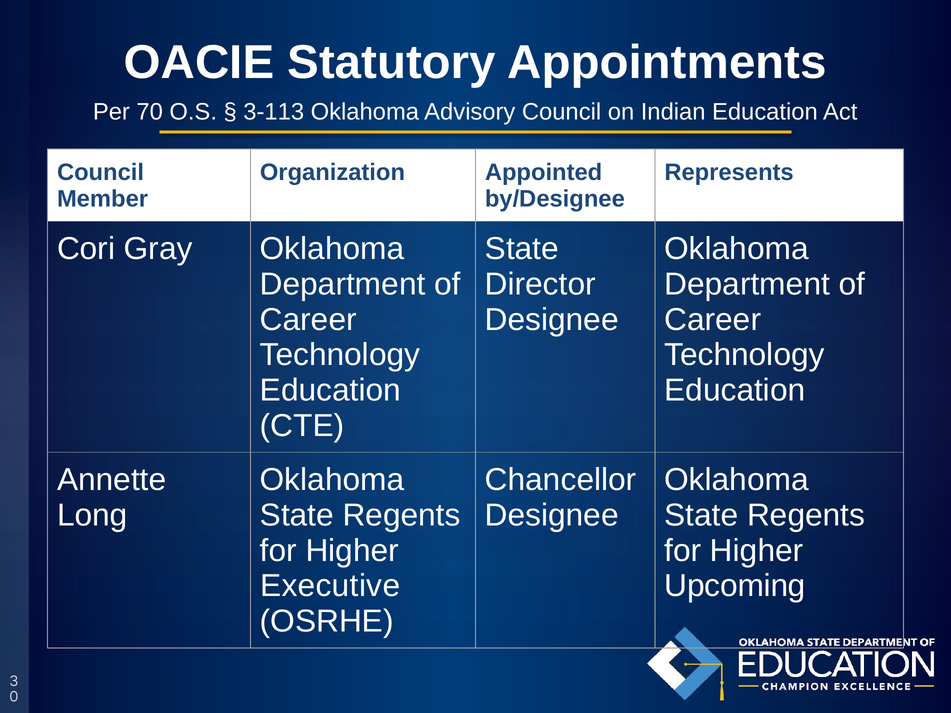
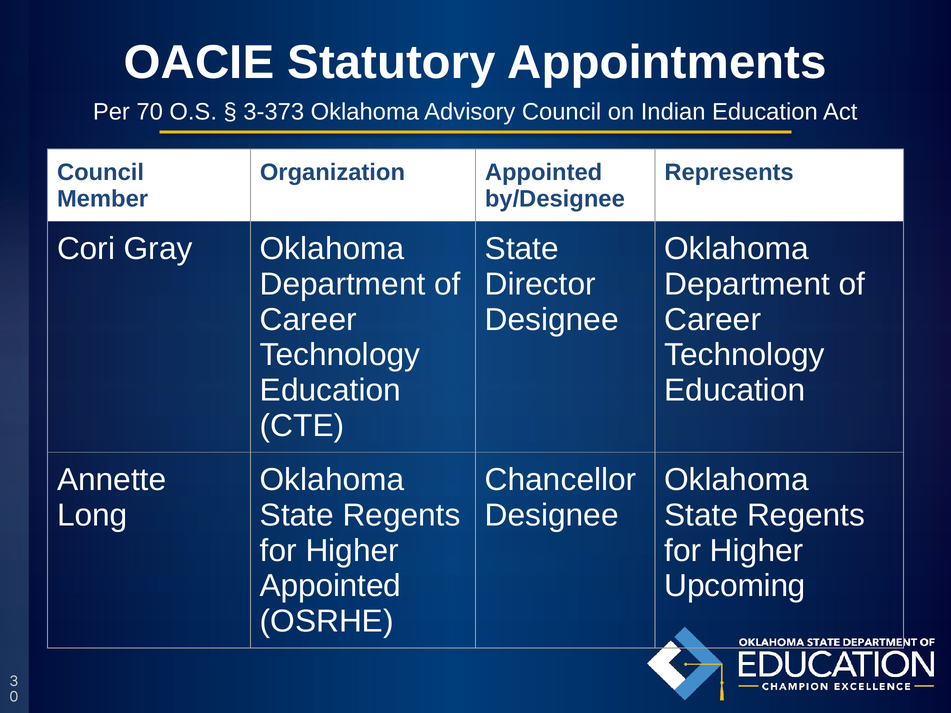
3-113: 3-113 -> 3-373 (274, 112)
Executive: Executive -> Appointed (330, 586)
